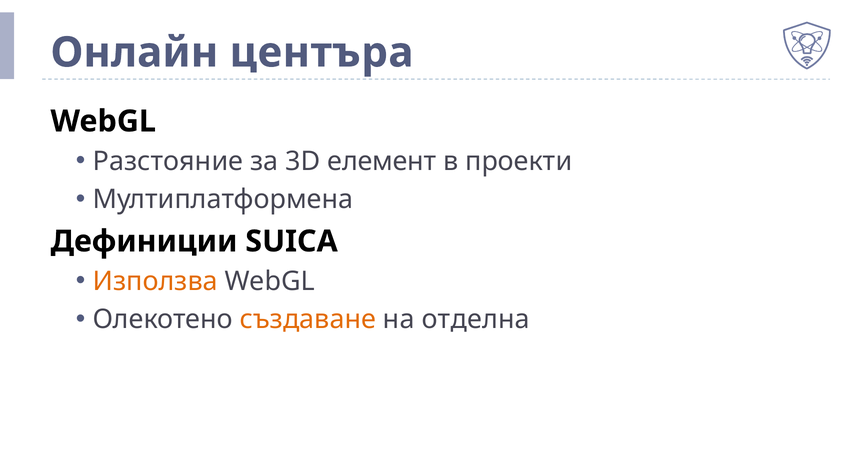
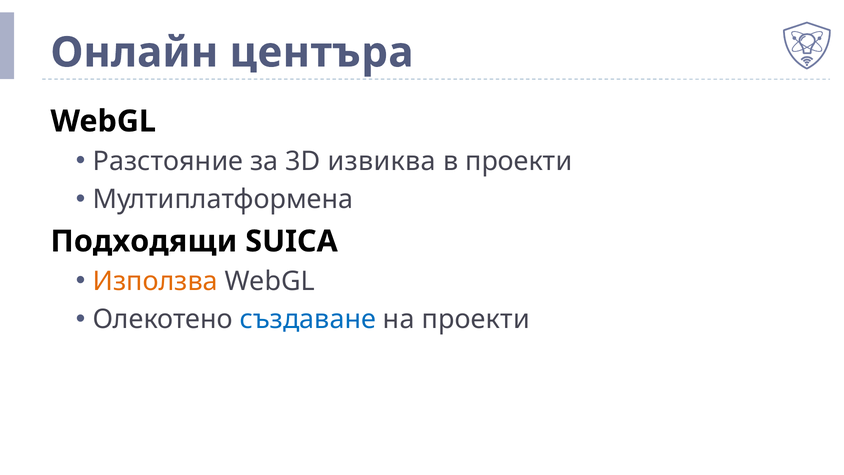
елемент: елемент -> извиква (382, 161)
Дефиниции: Дефиниции -> Подходящи (144, 241)
създаване colour: orange -> blue (308, 319)
на отделна: отделна -> проекти (476, 319)
